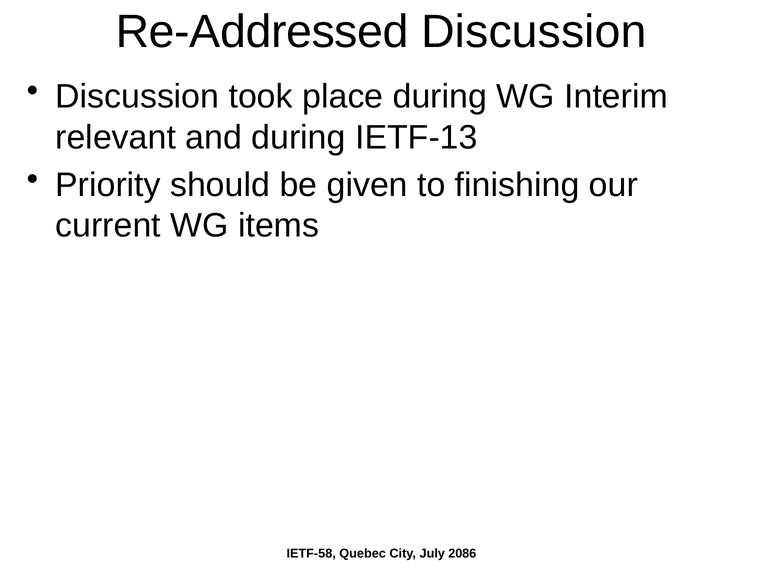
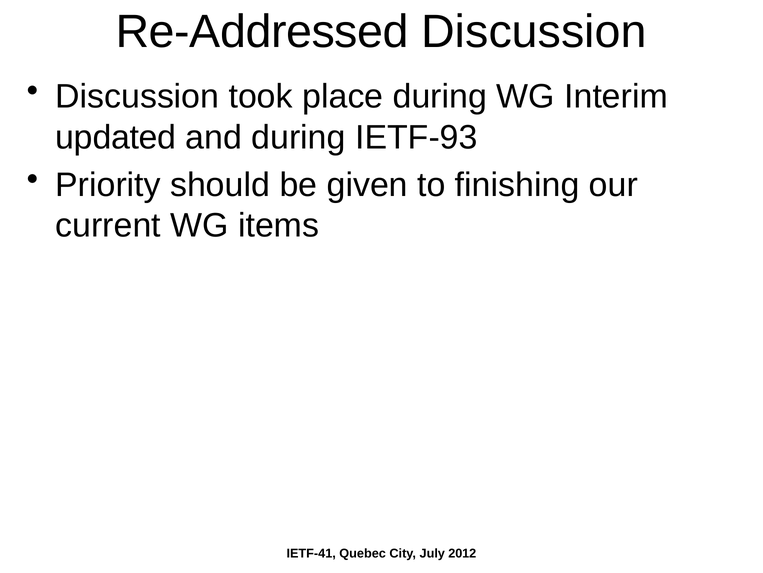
relevant: relevant -> updated (116, 137)
IETF-13: IETF-13 -> IETF-93 (416, 137)
IETF-58: IETF-58 -> IETF-41 (311, 553)
2086: 2086 -> 2012 (462, 553)
